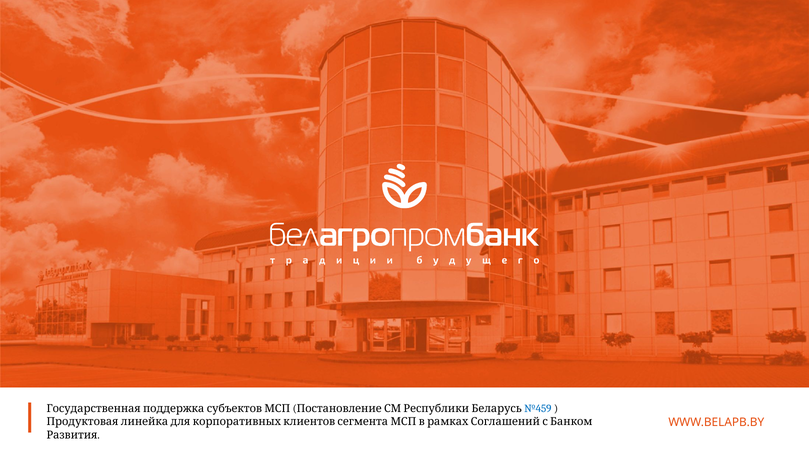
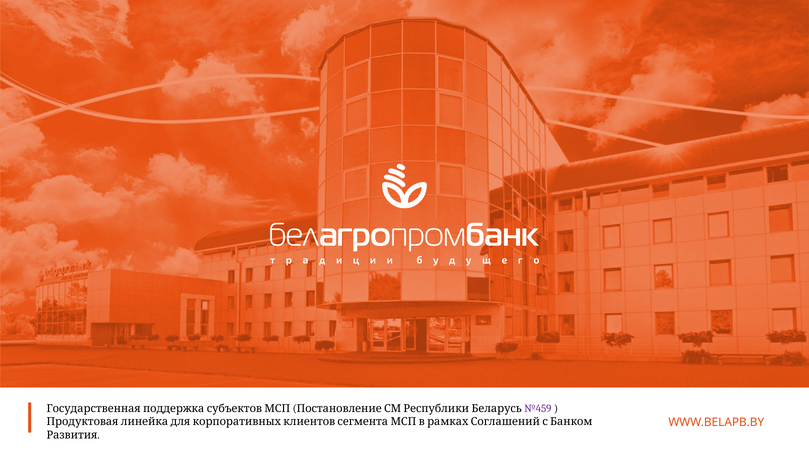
№459 colour: blue -> purple (538, 409)
